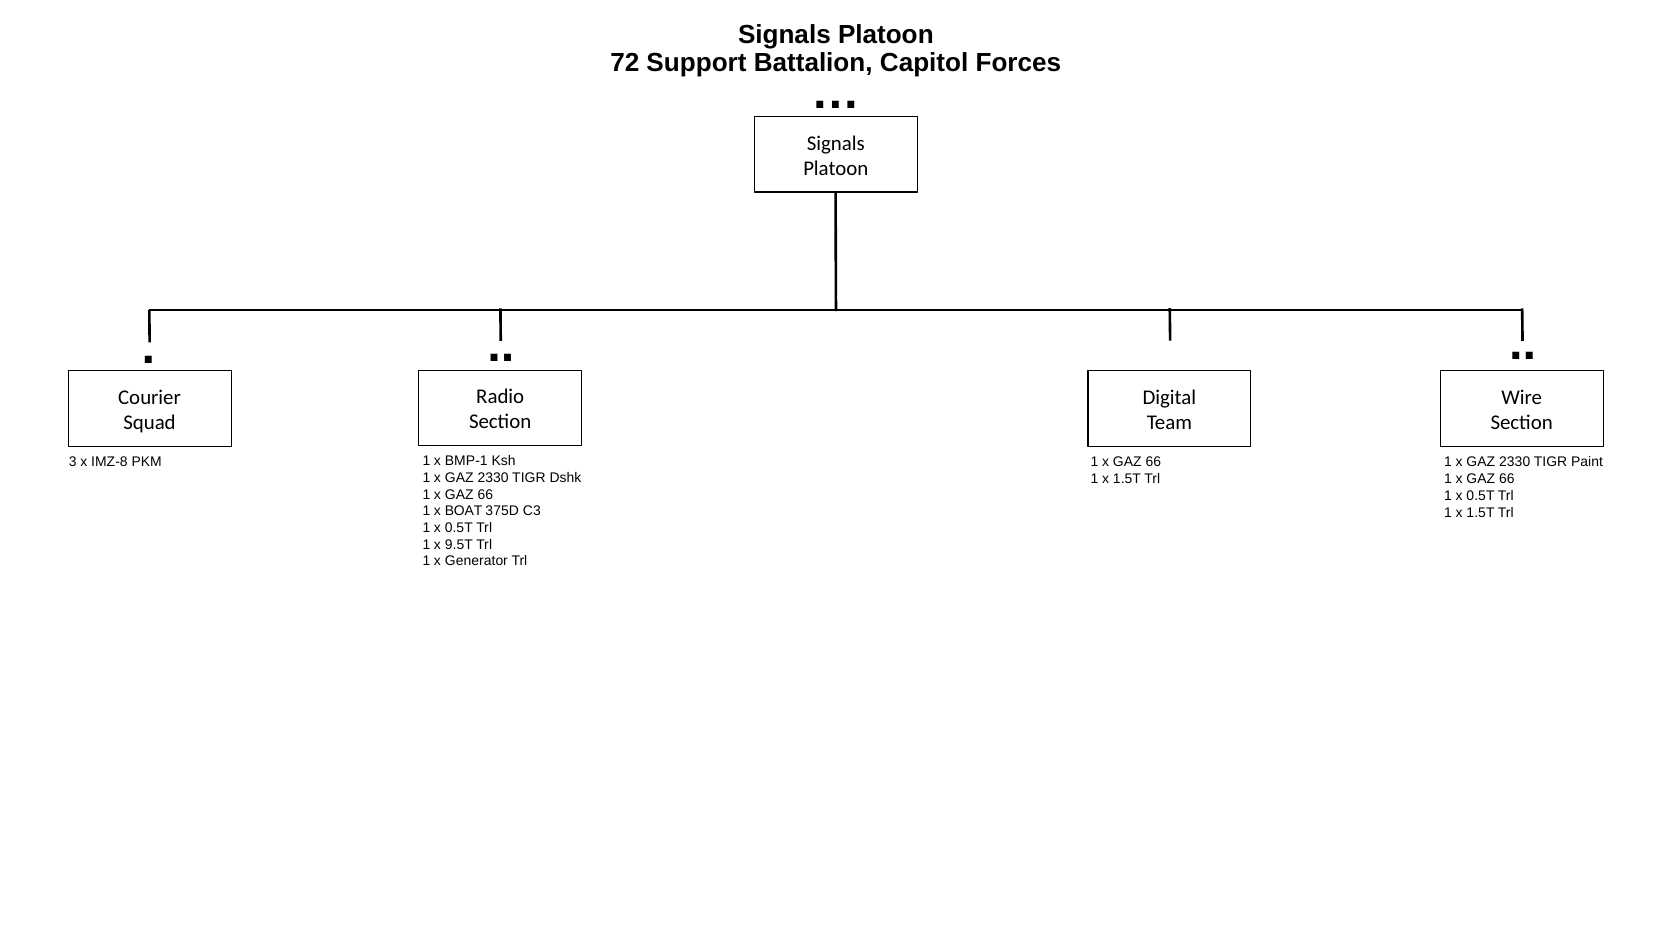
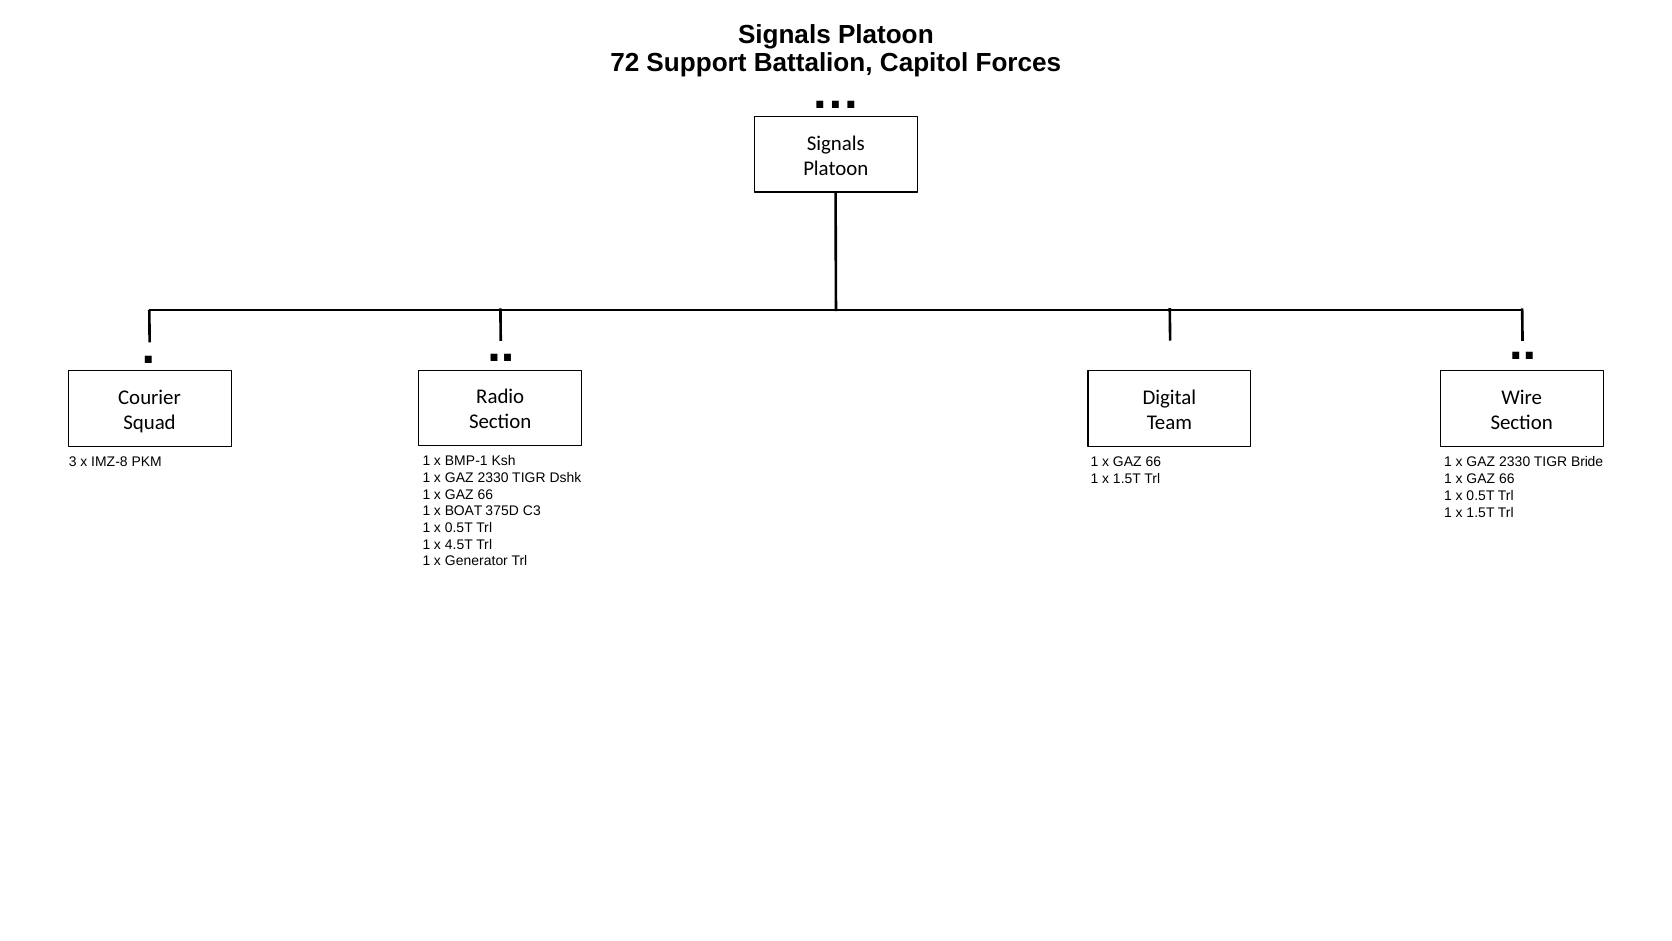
Paint: Paint -> Bride (1587, 462)
9.5T: 9.5T -> 4.5T (459, 544)
